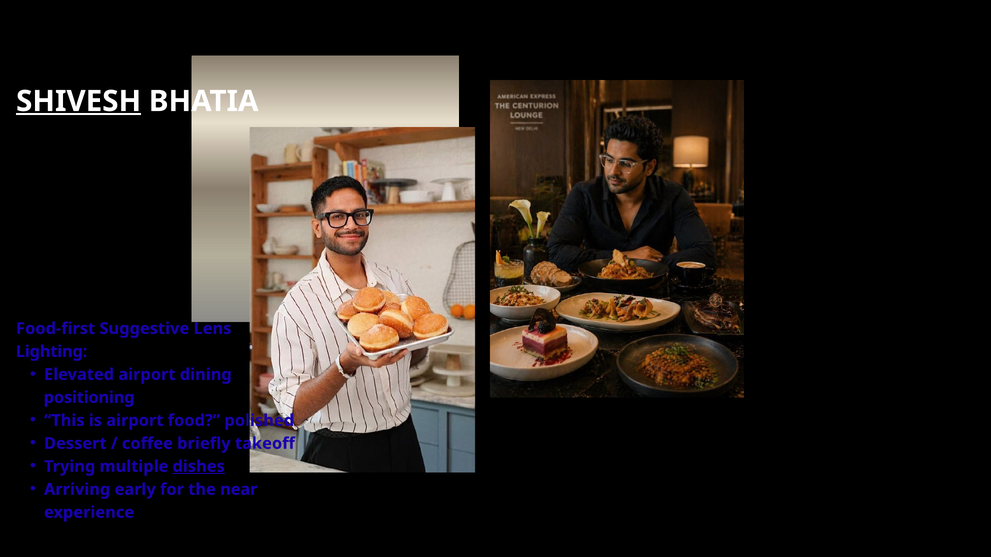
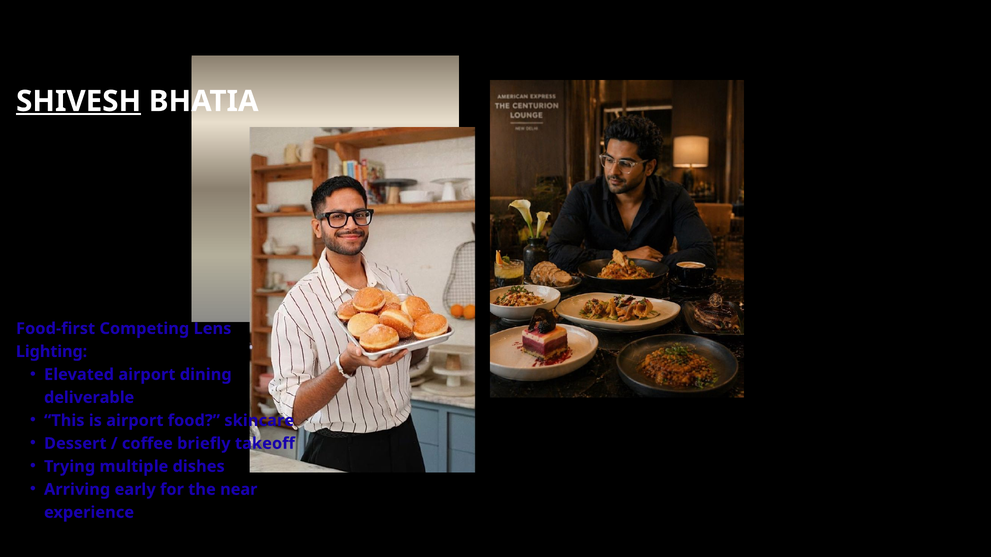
Suggestive: Suggestive -> Competing (144, 329)
positioning: positioning -> deliverable (89, 398)
polished: polished -> skincare (259, 421)
dishes underline: present -> none (199, 467)
